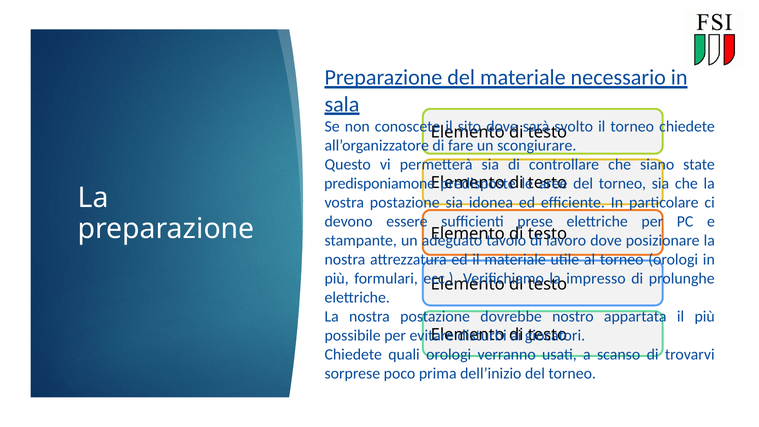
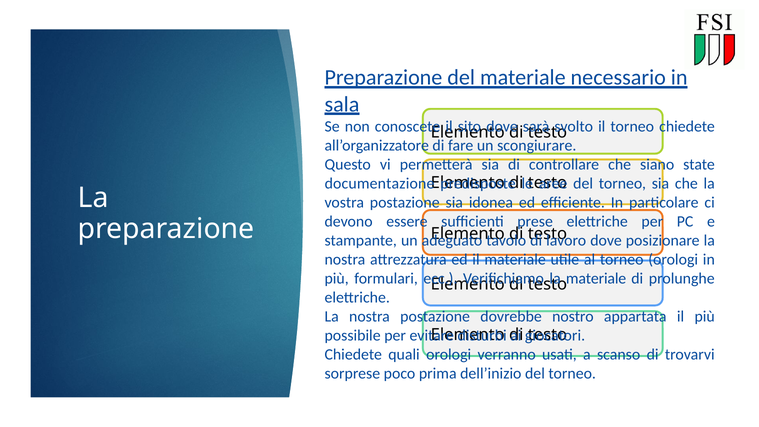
predisponiamone: predisponiamone -> documentazione (380, 184)
impresso: impresso -> materiale (596, 278)
